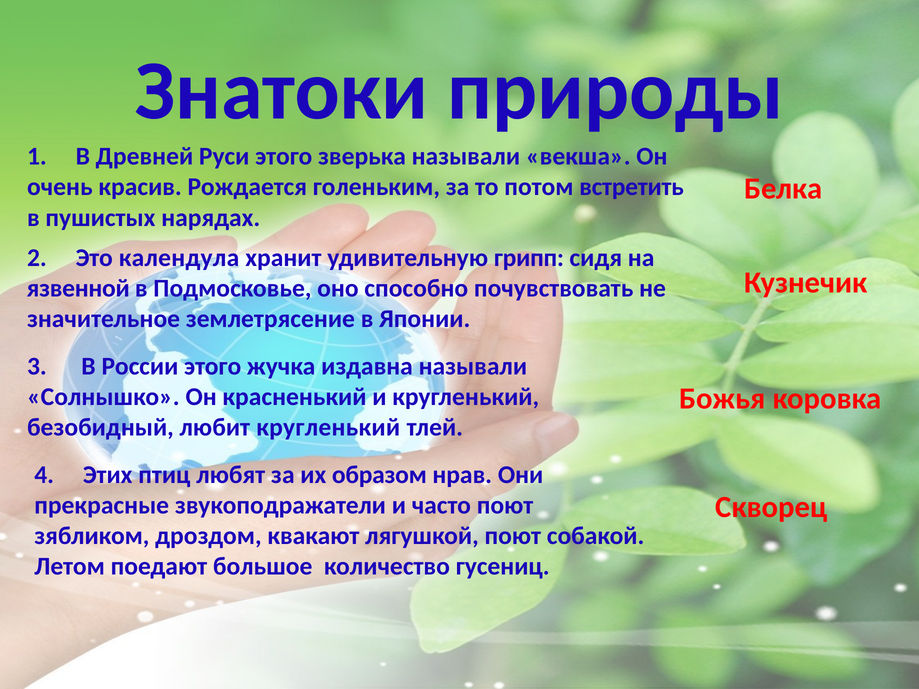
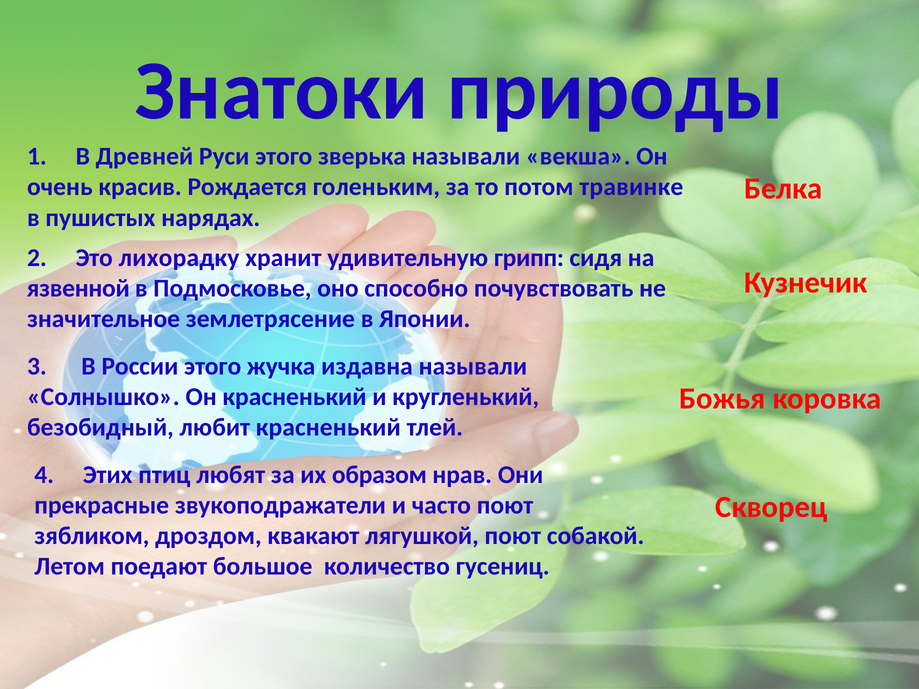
встретить: встретить -> травинке (631, 187)
календула: календула -> лихорадку (179, 258)
любит кругленький: кругленький -> красненький (328, 428)
